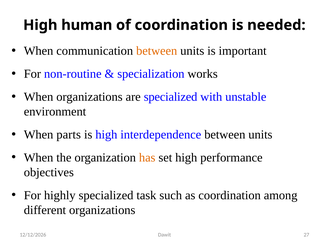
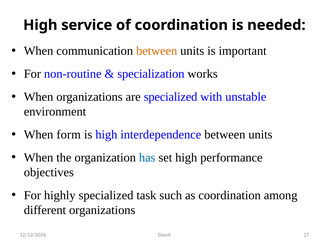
human: human -> service (87, 25)
parts: parts -> form (69, 135)
has colour: orange -> blue (147, 158)
